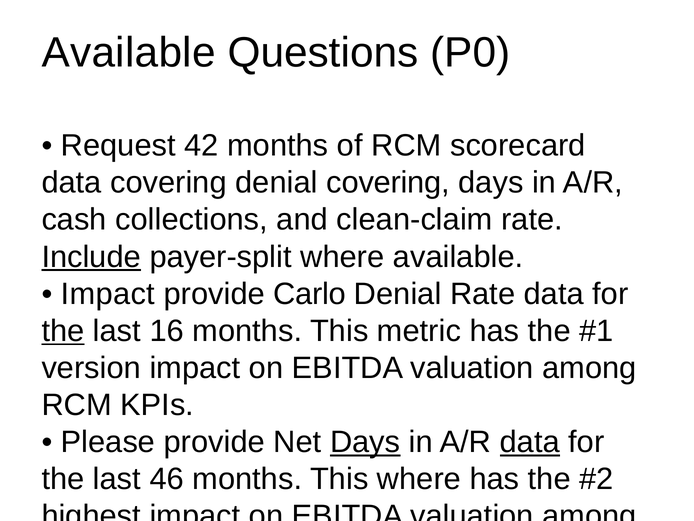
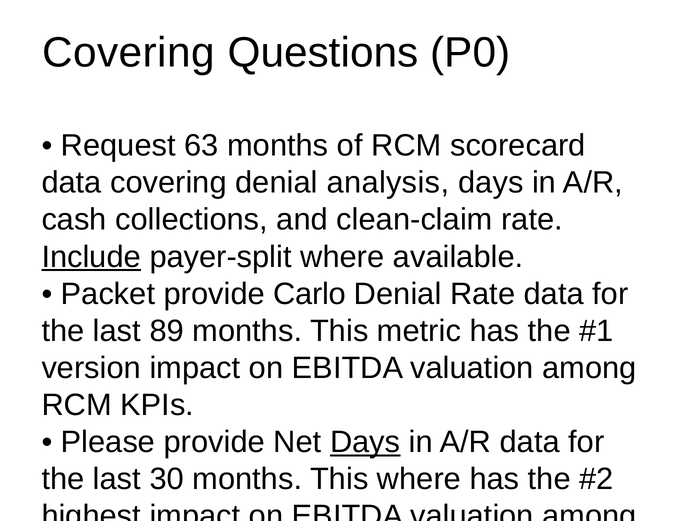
Available: Available -> Covering (129, 53)
42: 42 -> 63 (201, 146)
denial covering: covering -> analysis (388, 183)
Impact: Impact -> Packet (108, 294)
the underline: present -> none (63, 331)
16: 16 -> 89 (167, 331)
data underline: present -> none (530, 442)
46: 46 -> 30 (167, 479)
